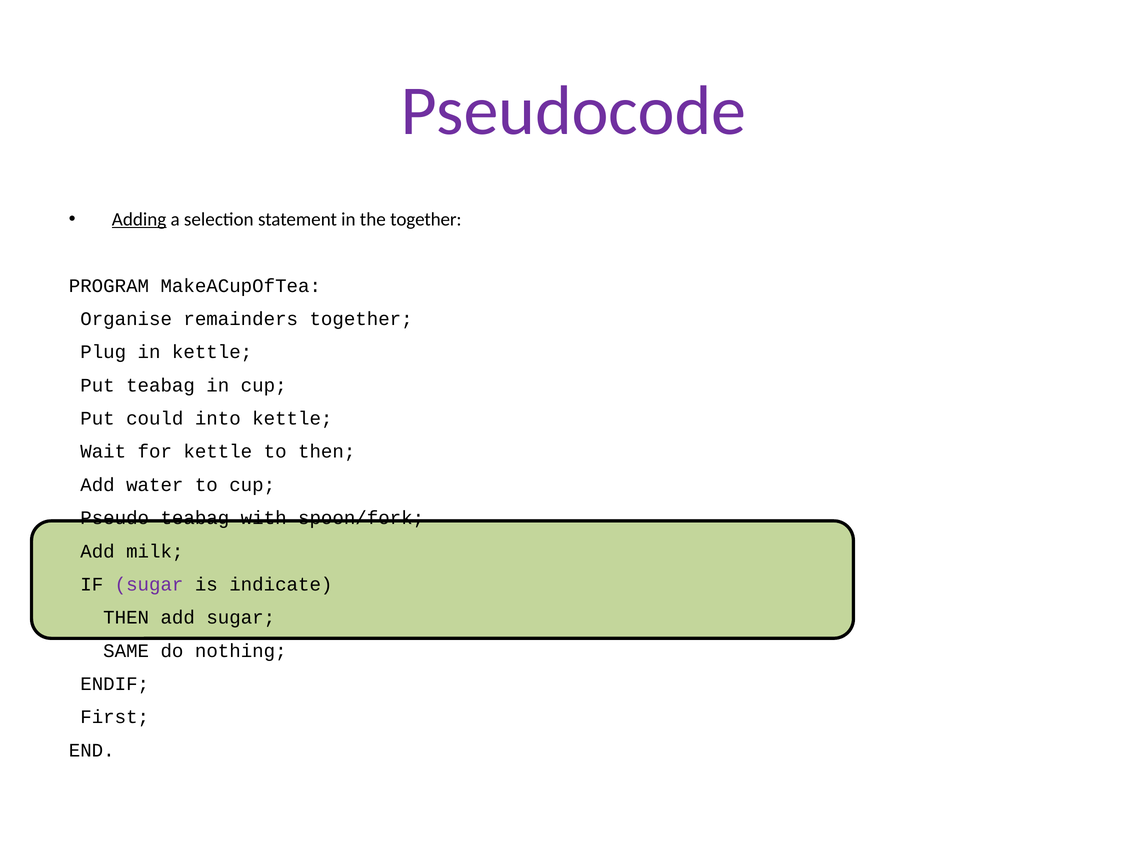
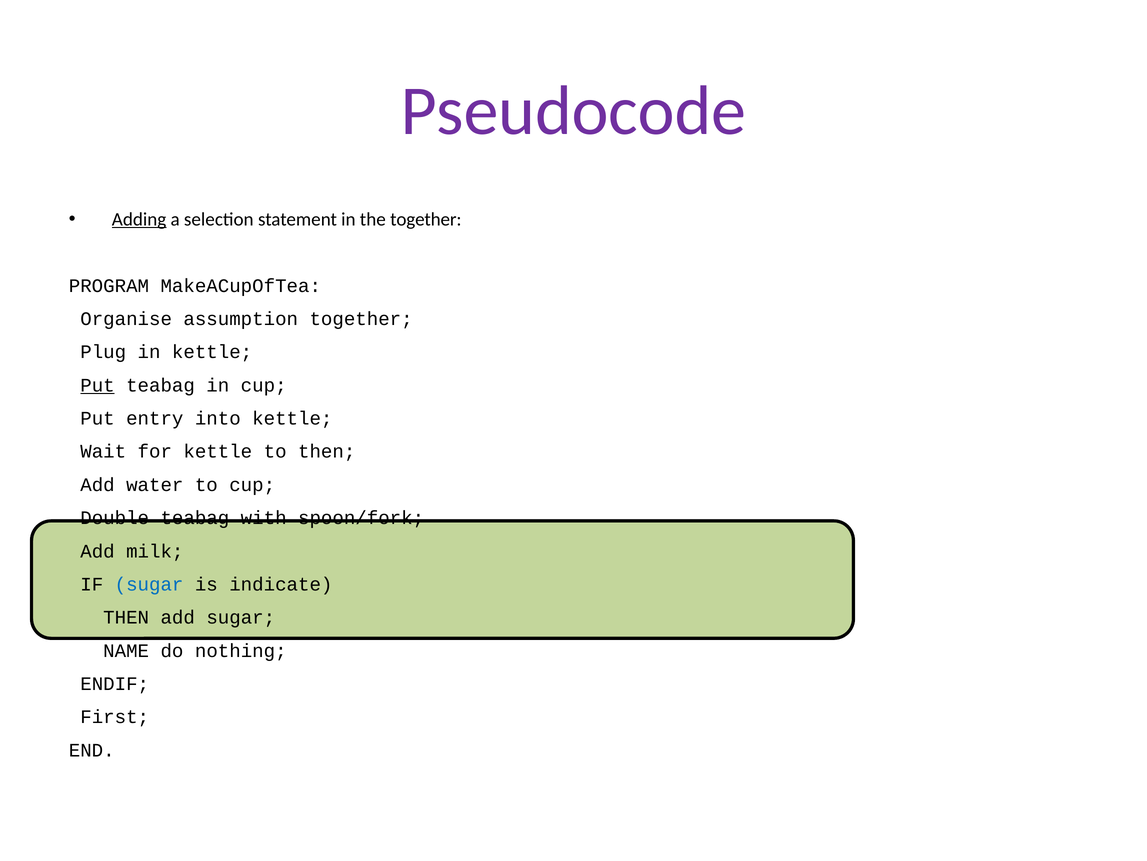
remainders: remainders -> assumption (241, 319)
Put underline: none -> present (97, 385)
could: could -> entry (155, 418)
Pseudo: Pseudo -> Double (115, 518)
sugar colour: purple -> blue (149, 584)
SAME: SAME -> NAME (126, 650)
